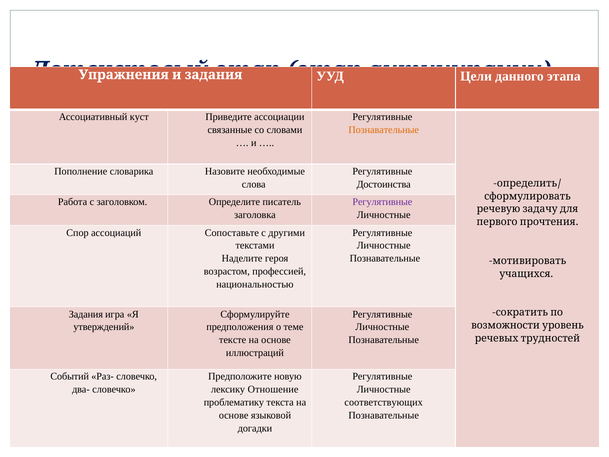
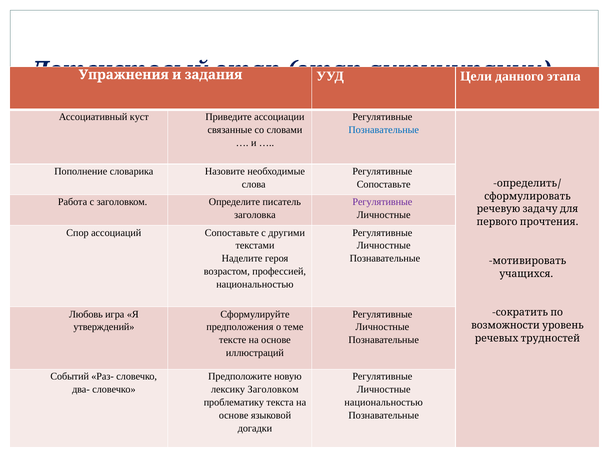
Познавательные colour: orange -> blue (384, 130)
Достоинства: Достоинства -> Сопоставьте (384, 184)
Задания: Задания -> Любовь (86, 314)
лексику Отношение: Отношение -> Заголовком (273, 389)
соответствующих: соответствующих -> национальностью (384, 402)
